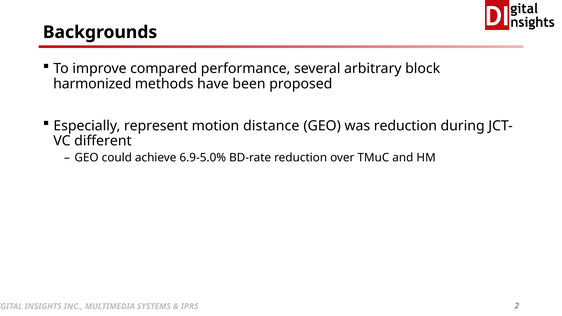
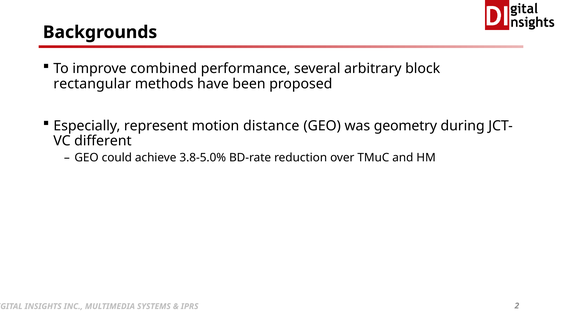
compared: compared -> combined (164, 69)
harmonized: harmonized -> rectangular (92, 84)
was reduction: reduction -> geometry (405, 126)
6.9-5.0%: 6.9-5.0% -> 3.8-5.0% (203, 158)
